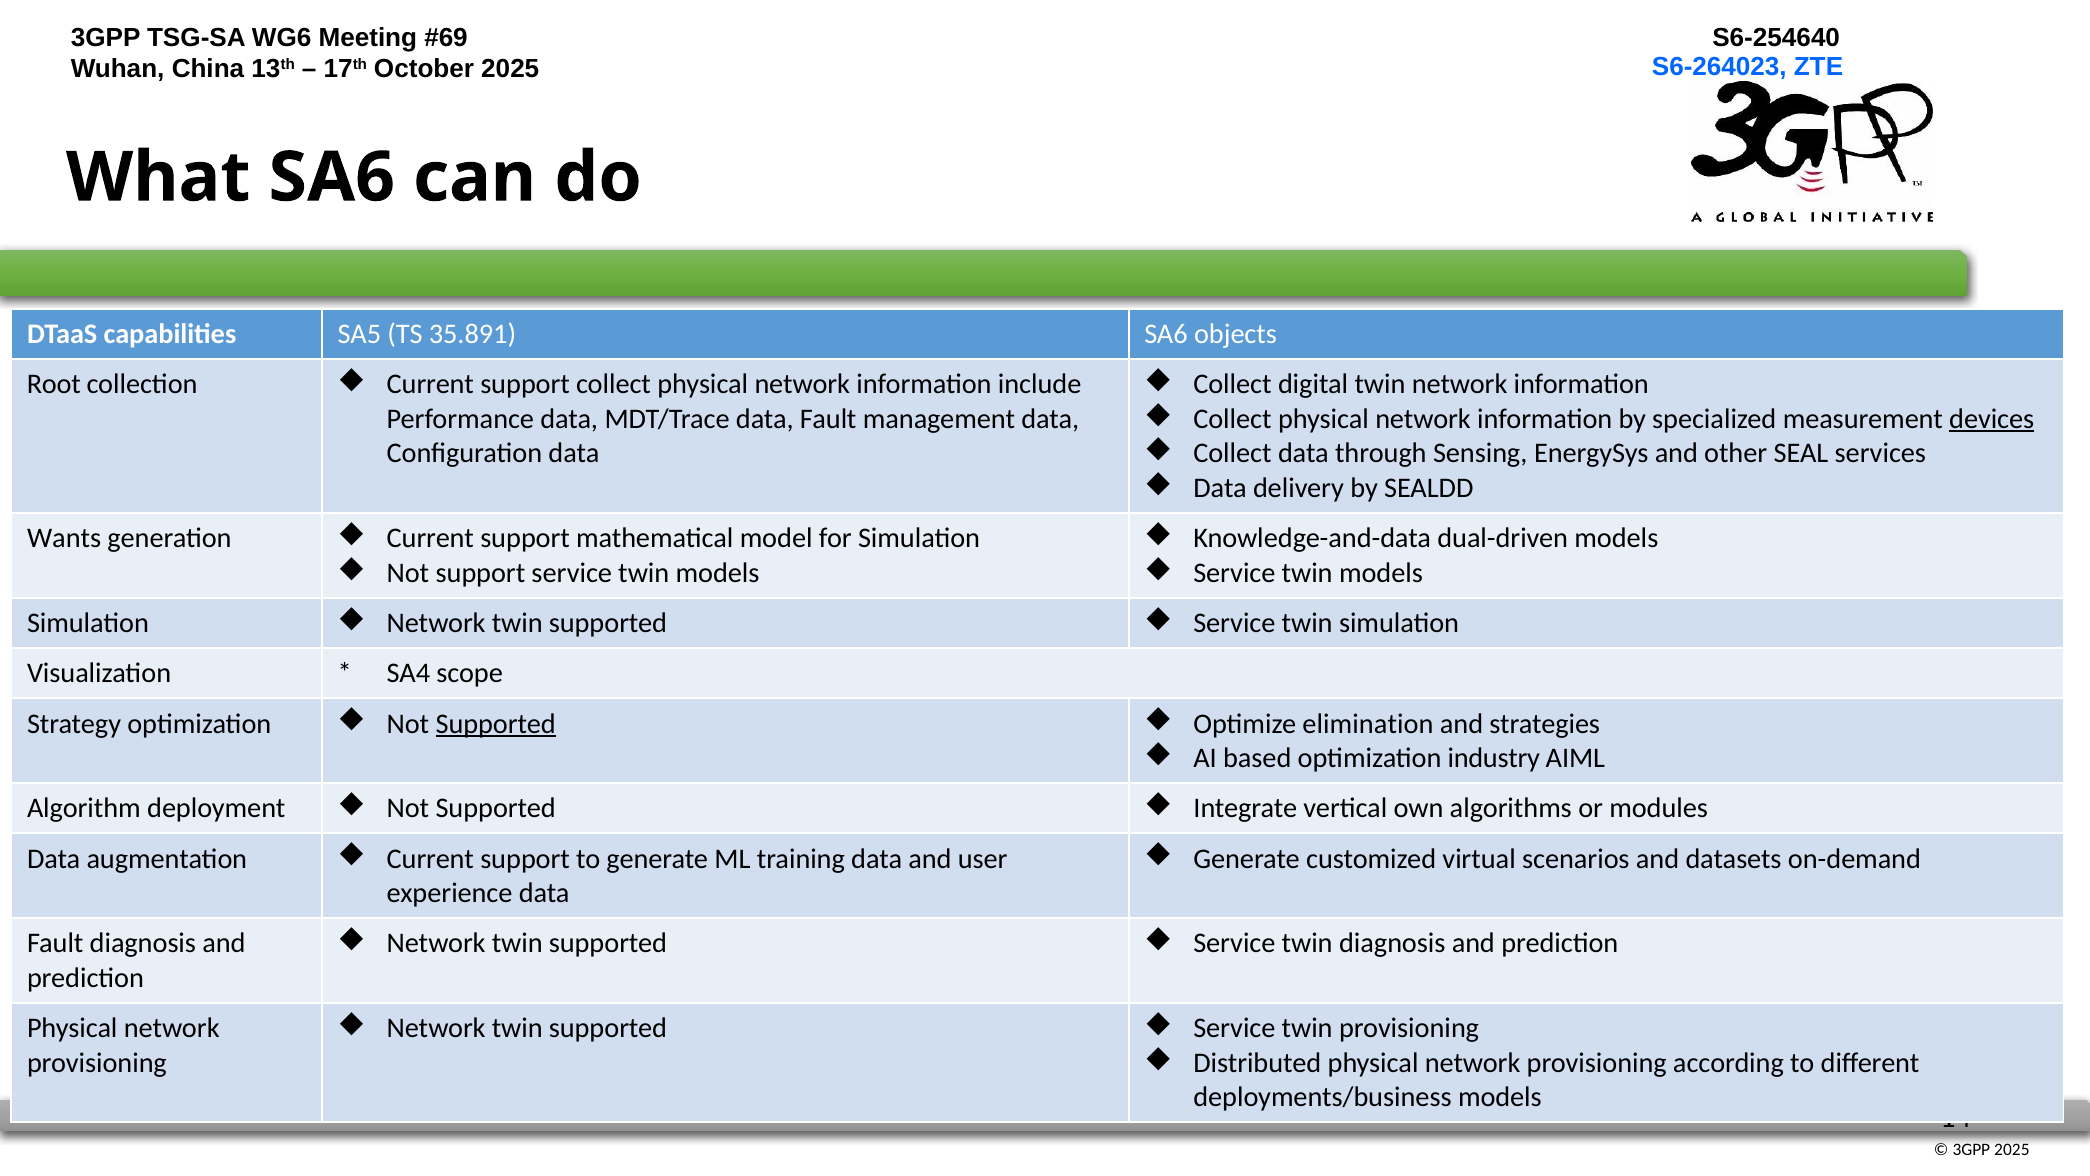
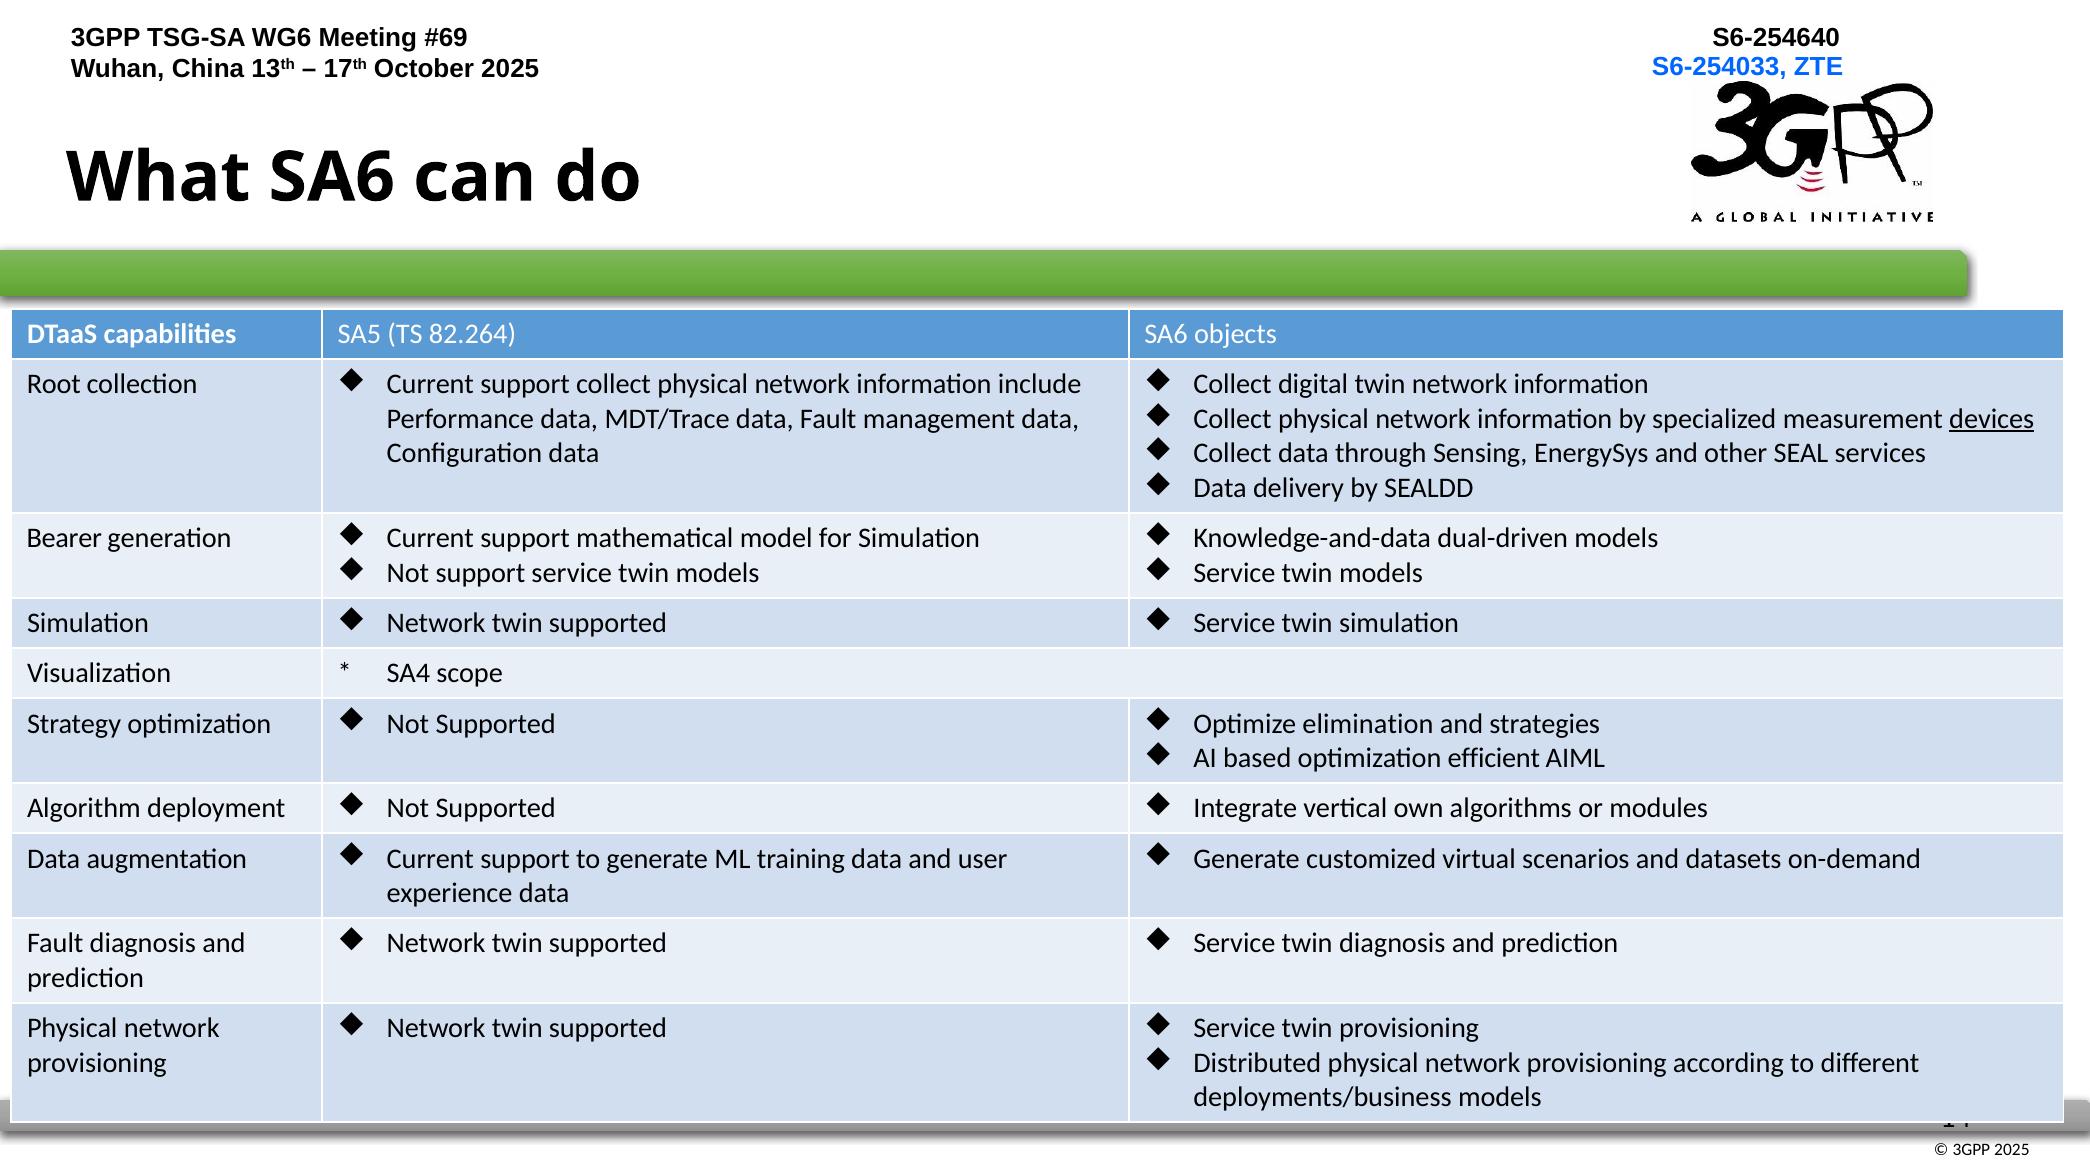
S6-264023: S6-264023 -> S6-254033 (1719, 67)
35.891: 35.891 -> 82.264 (472, 334)
Wants: Wants -> Bearer (64, 538)
Supported underline: present -> none (496, 723)
industry: industry -> efficient (1494, 758)
